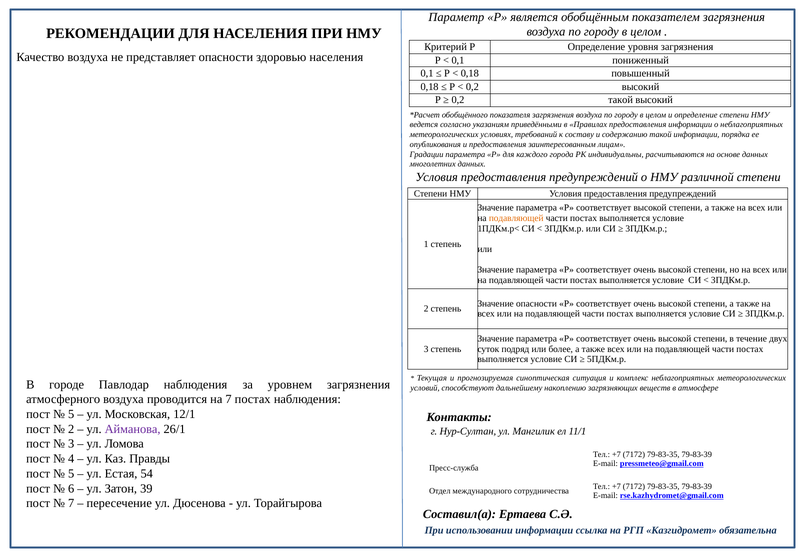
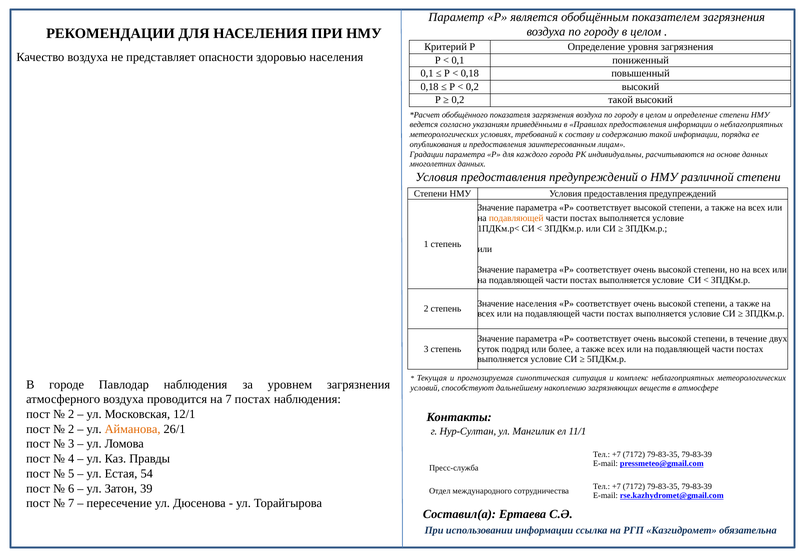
Значение опасности: опасности -> населения (536, 304)
5: 5 -> 2 (71, 414)
Айманова colour: purple -> orange (133, 429)
